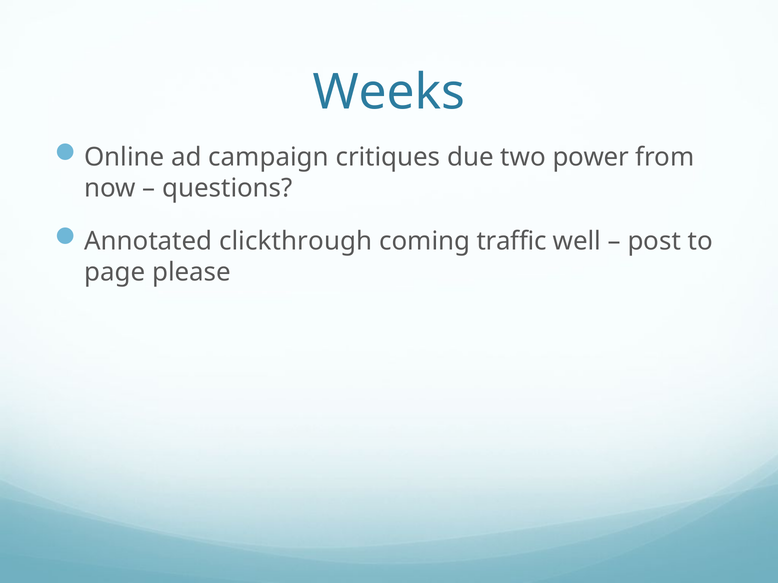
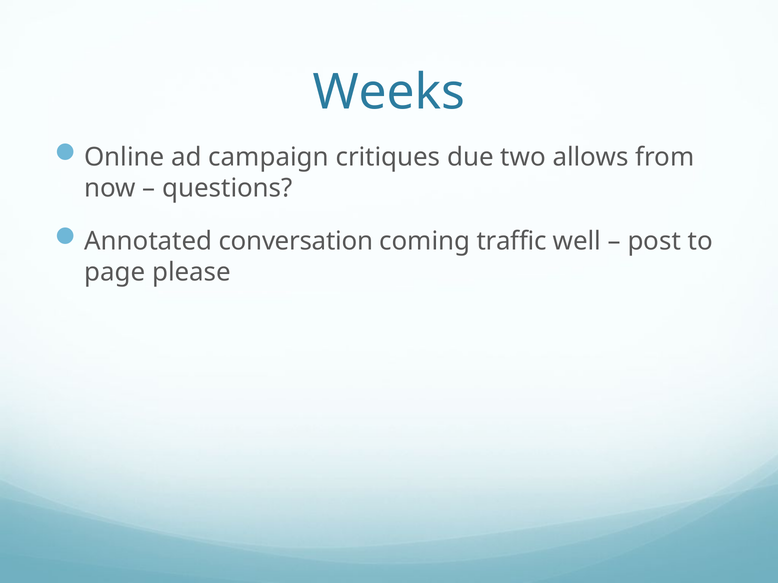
power: power -> allows (591, 157)
clickthrough: clickthrough -> conversation (296, 241)
